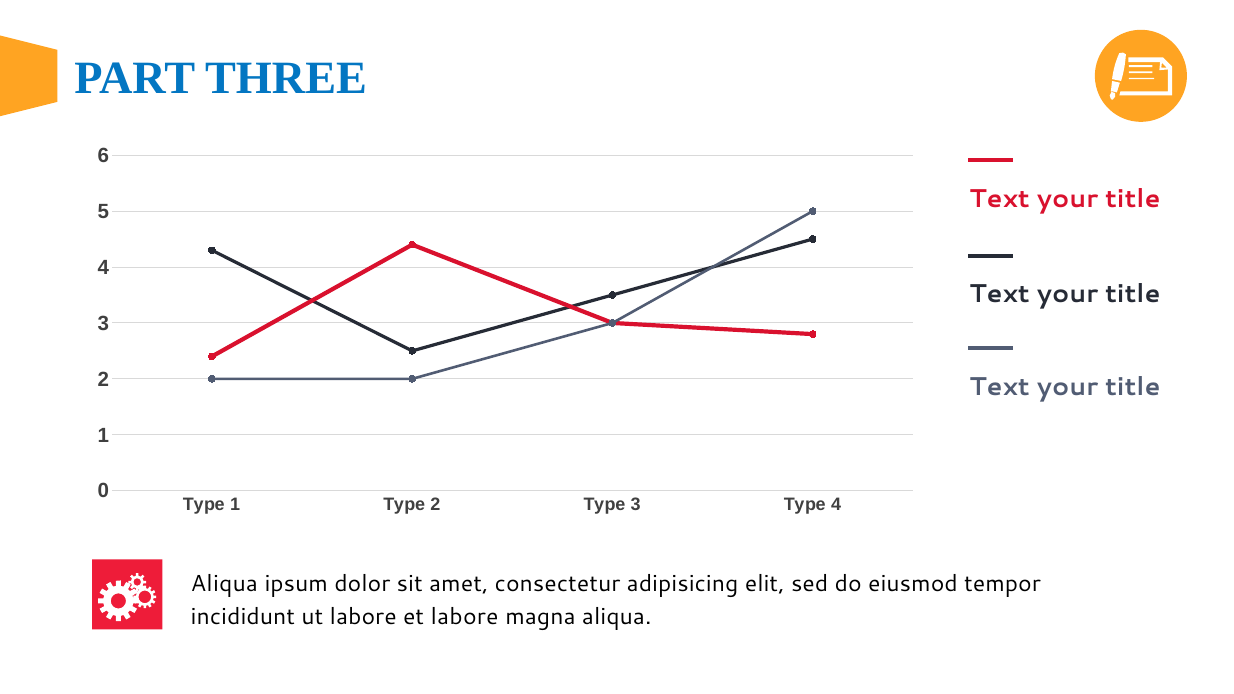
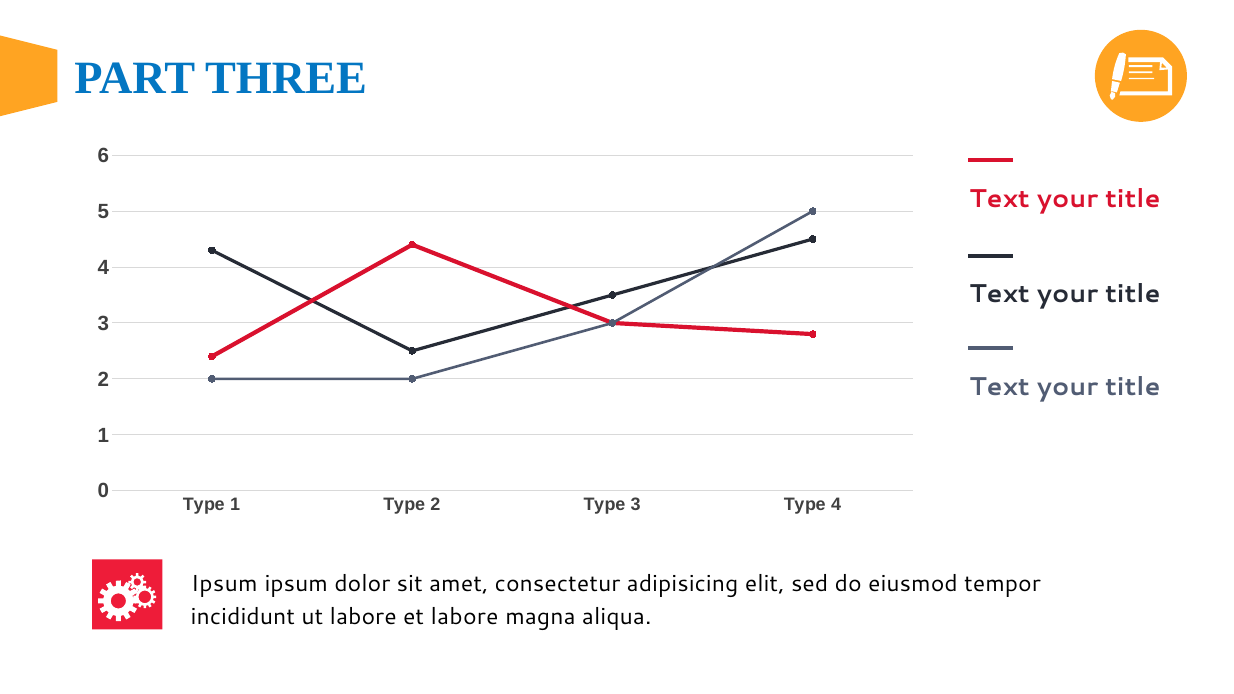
Aliqua: Aliqua -> Ipsum (224, 584)
